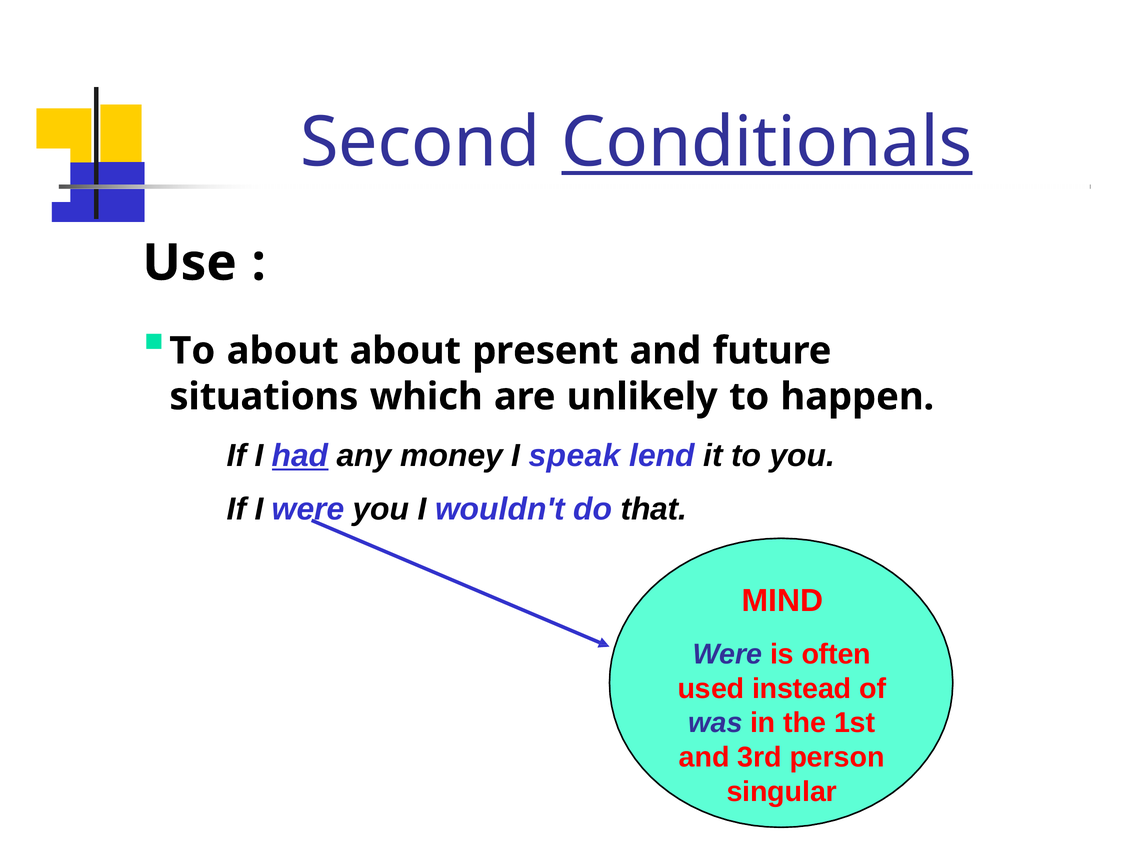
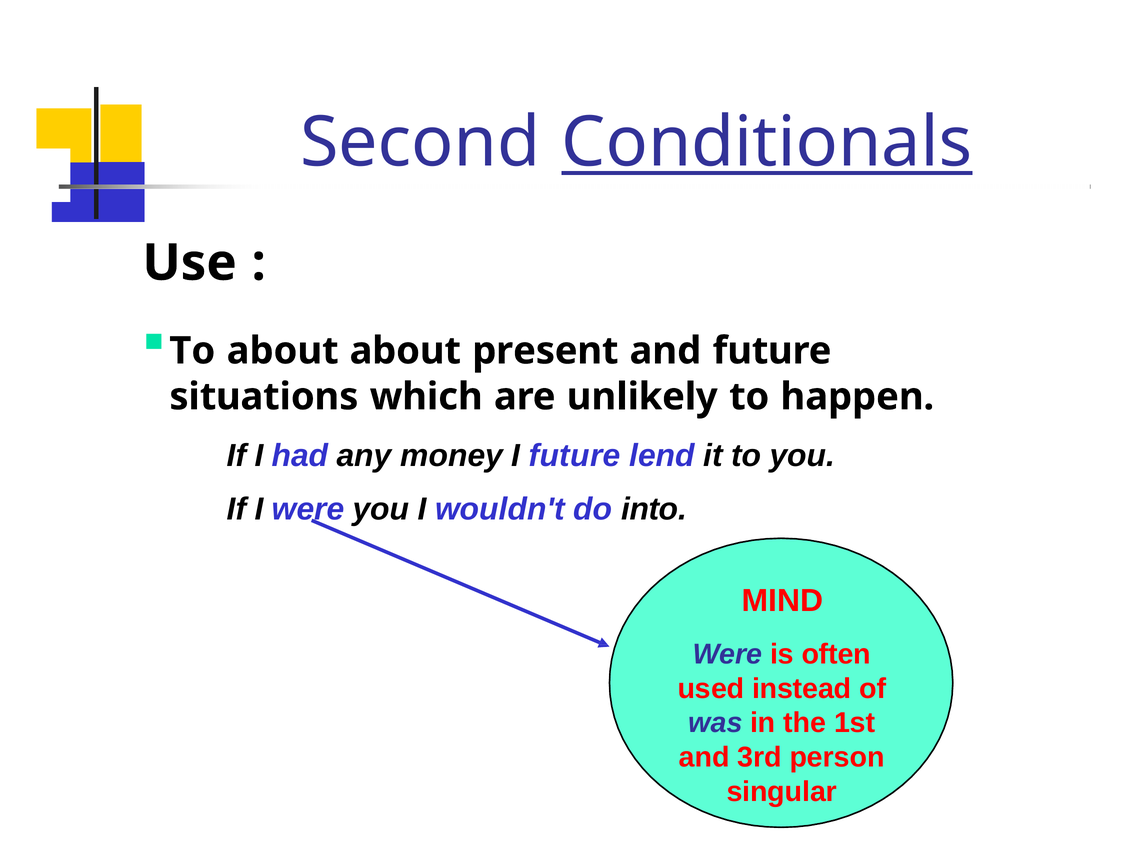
had underline: present -> none (300, 456)
I speak: speak -> future (575, 456)
that: that -> into (654, 510)
